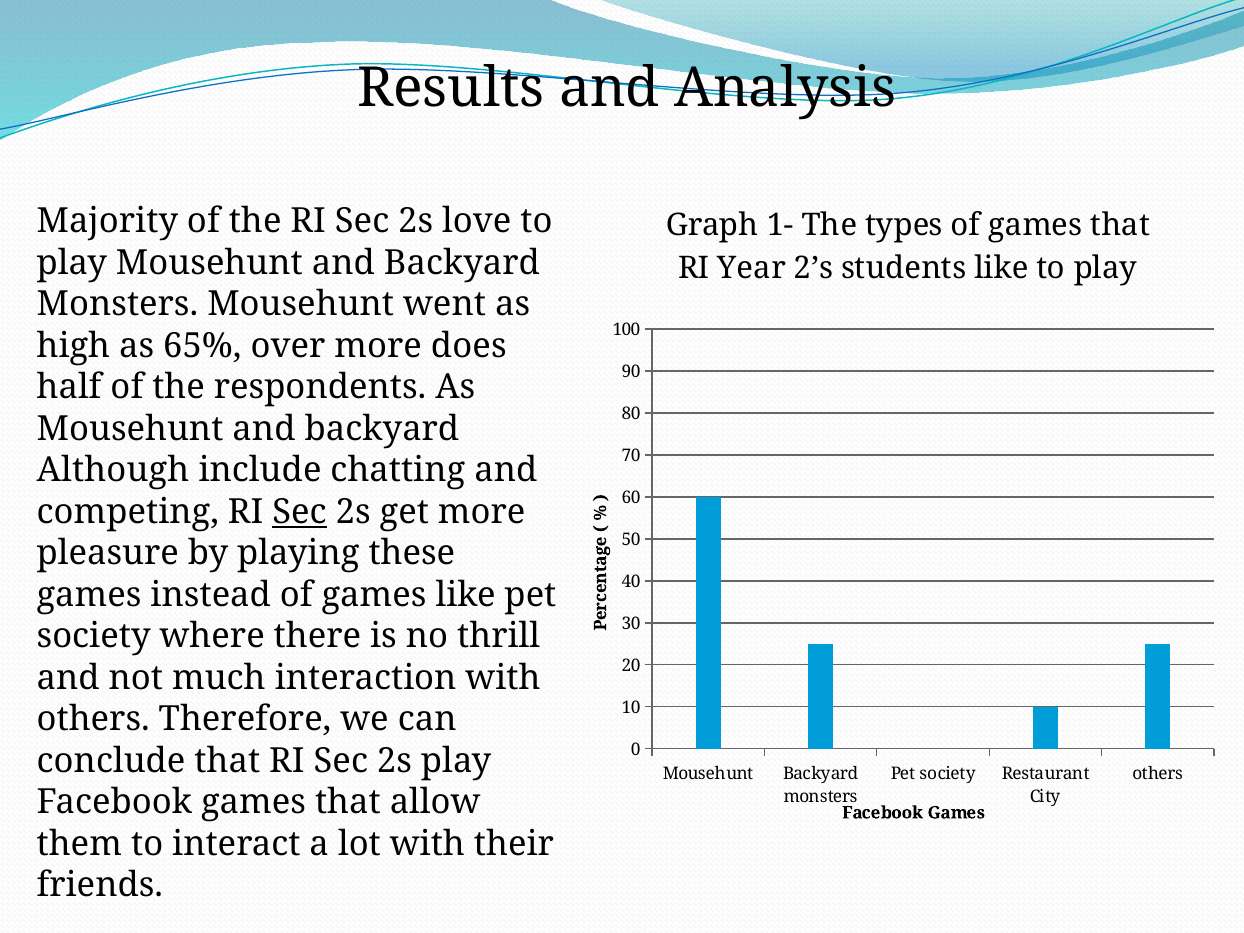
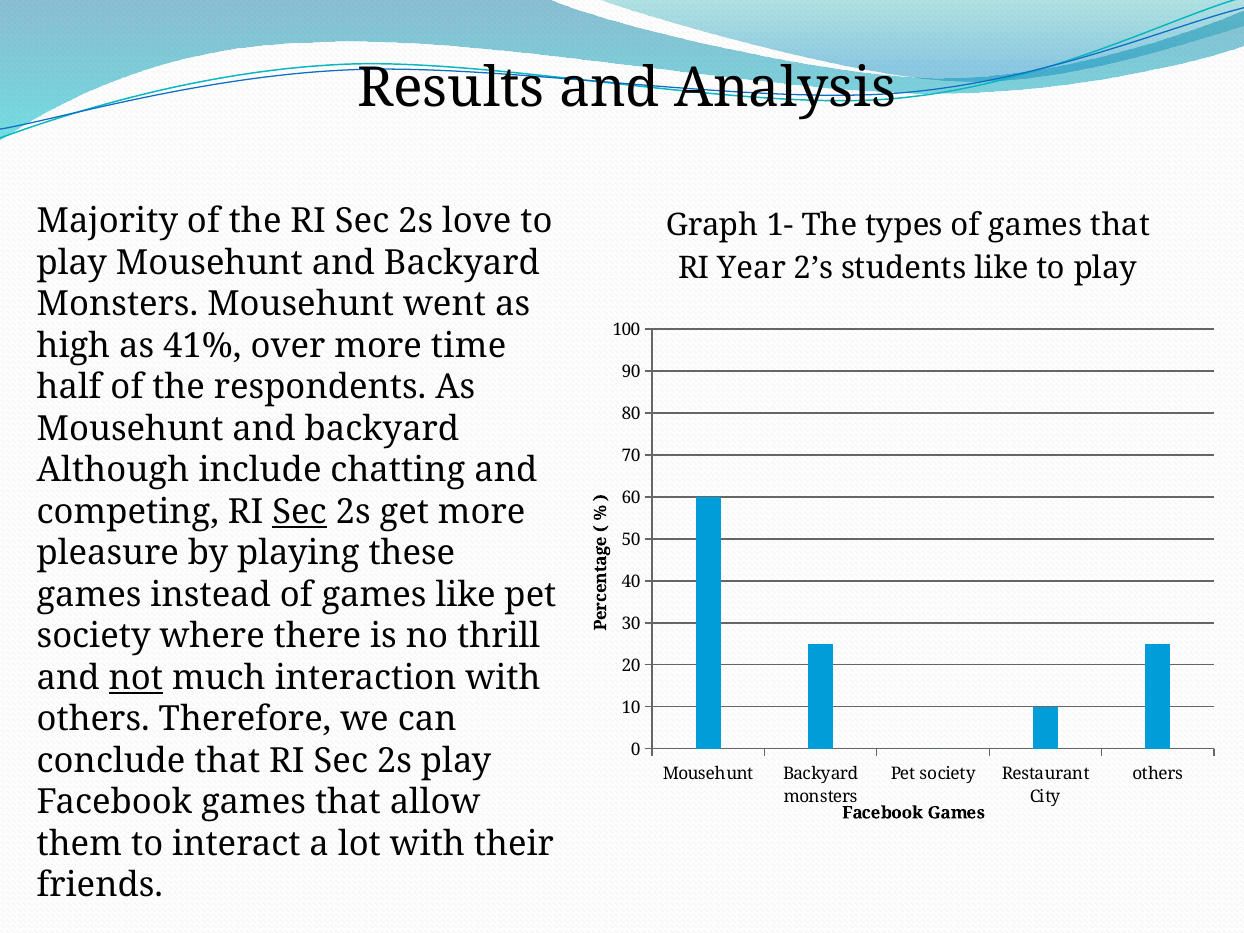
65%: 65% -> 41% (202, 346)
does: does -> time (469, 346)
not underline: none -> present (136, 678)
